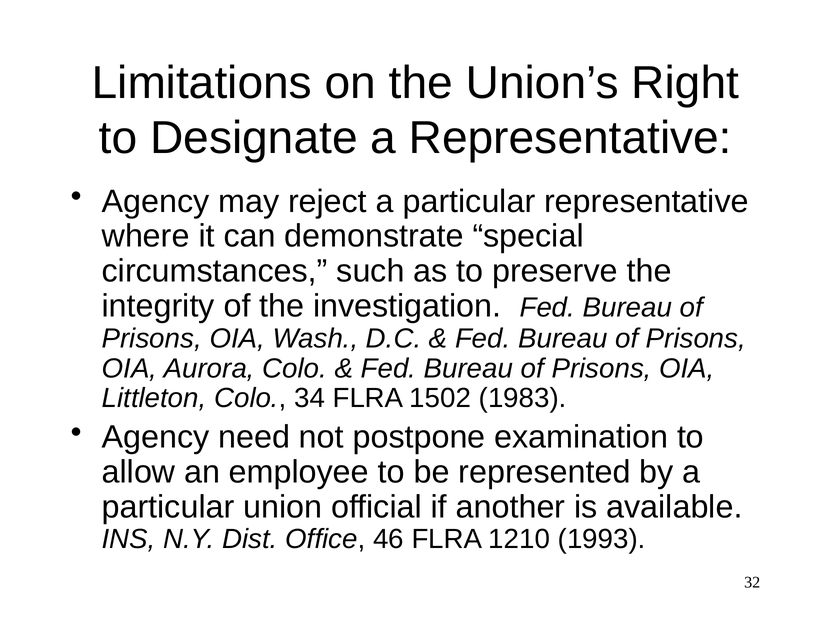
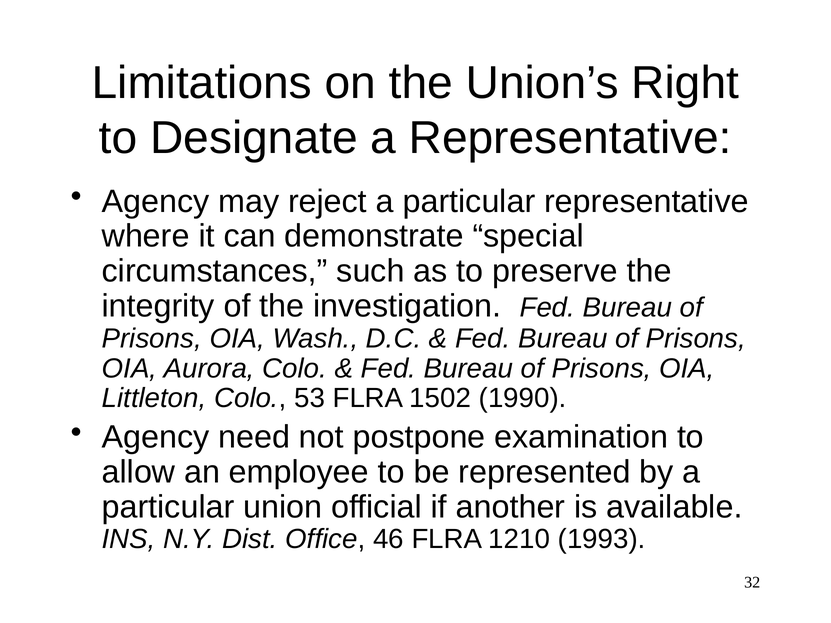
34: 34 -> 53 (310, 398)
1983: 1983 -> 1990 (523, 398)
